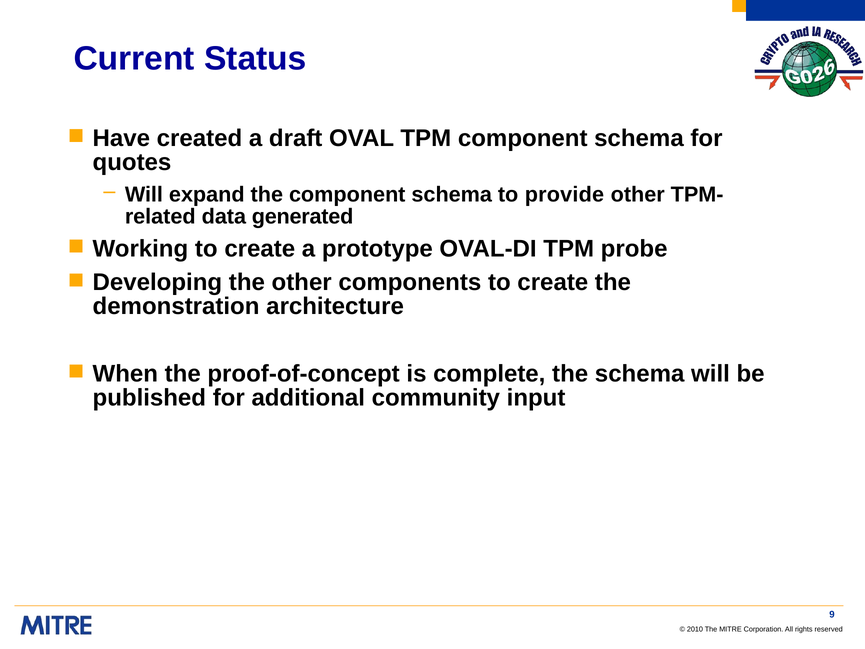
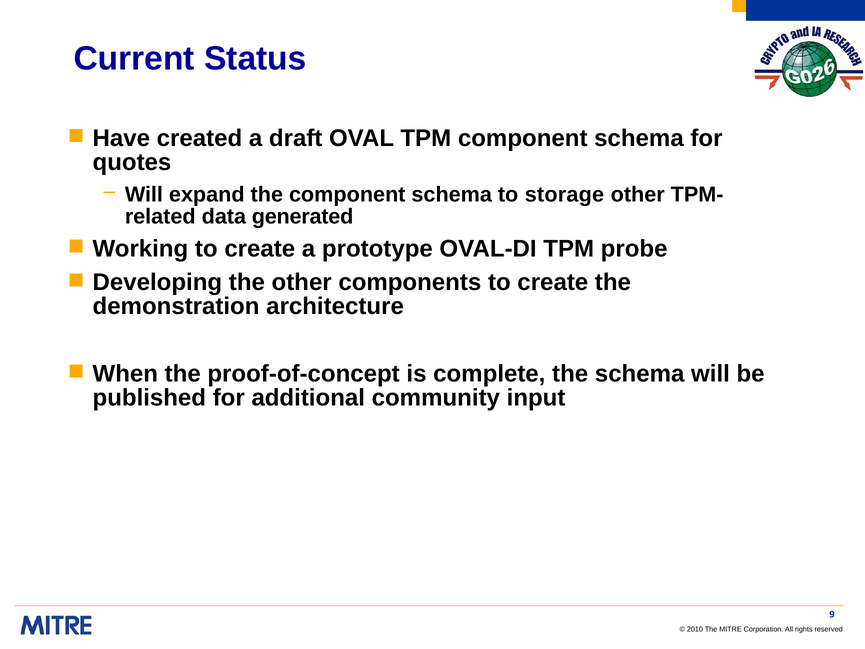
provide: provide -> storage (564, 195)
